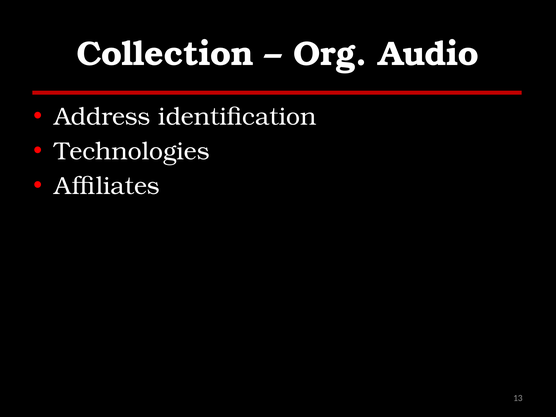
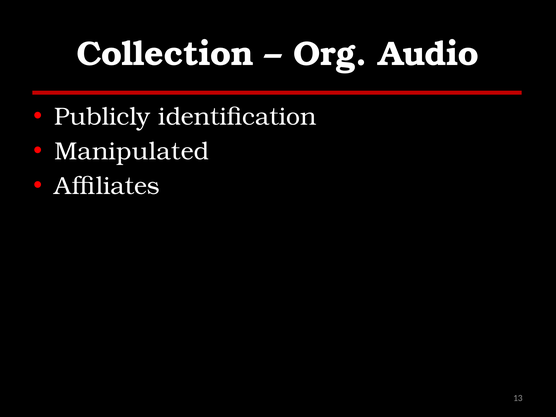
Address: Address -> Publicly (102, 117)
Technologies: Technologies -> Manipulated (132, 151)
